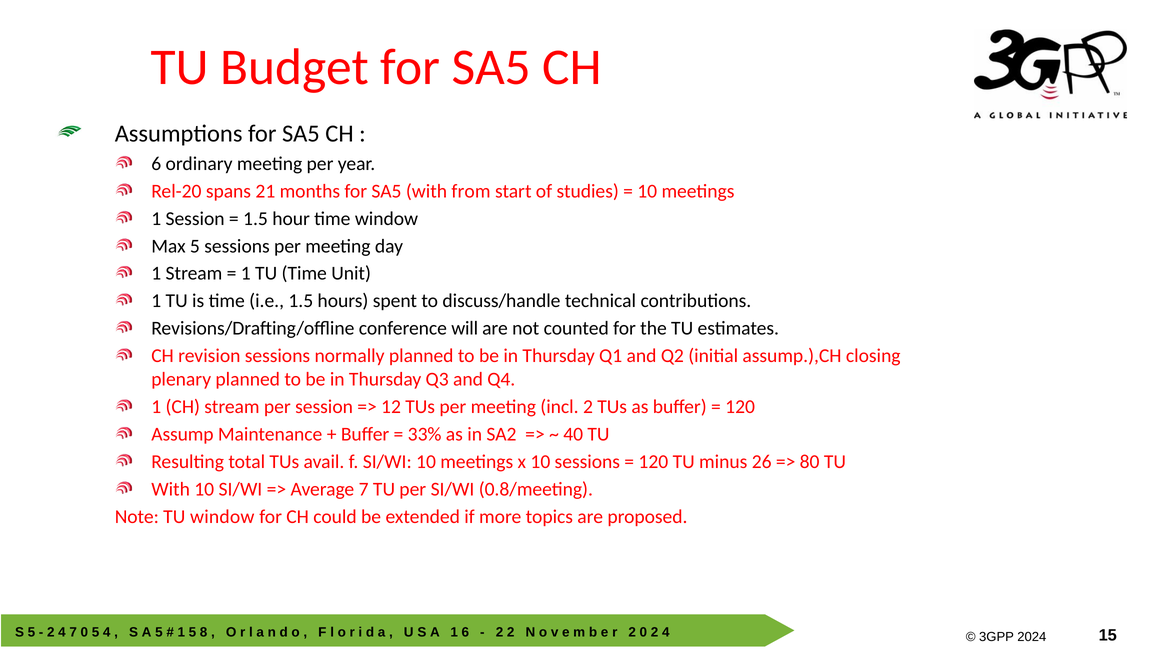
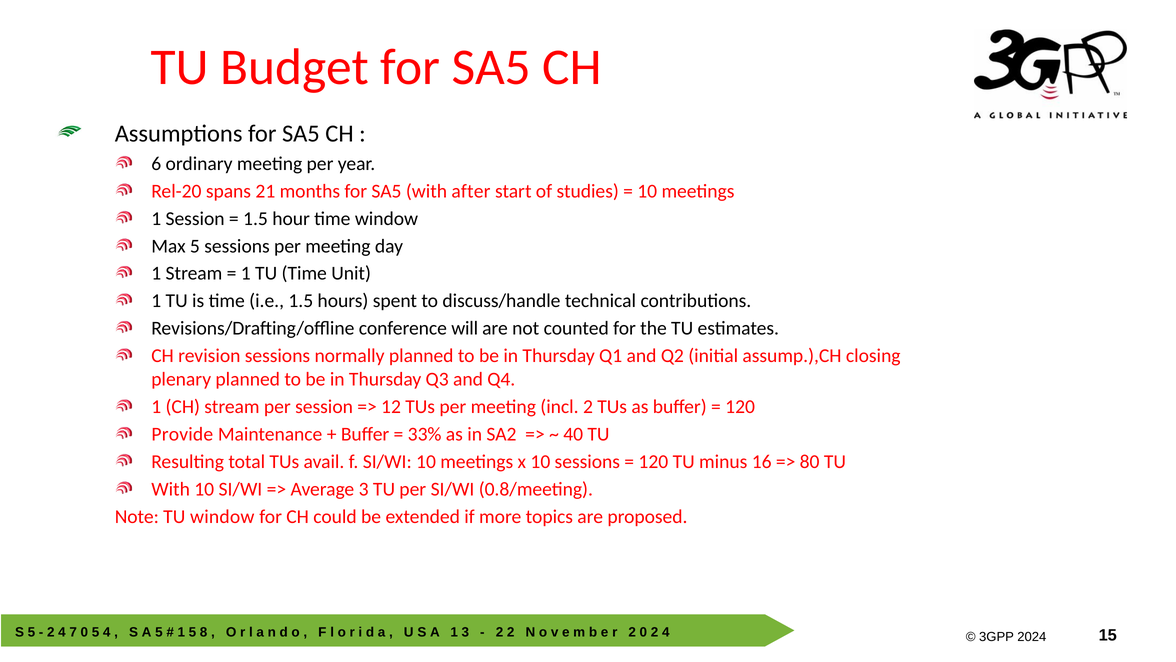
from: from -> after (471, 191)
Assump: Assump -> Provide (182, 434)
26: 26 -> 16 (762, 461)
Average 7: 7 -> 3 (364, 489)
1 6: 6 -> 3 (465, 632)
